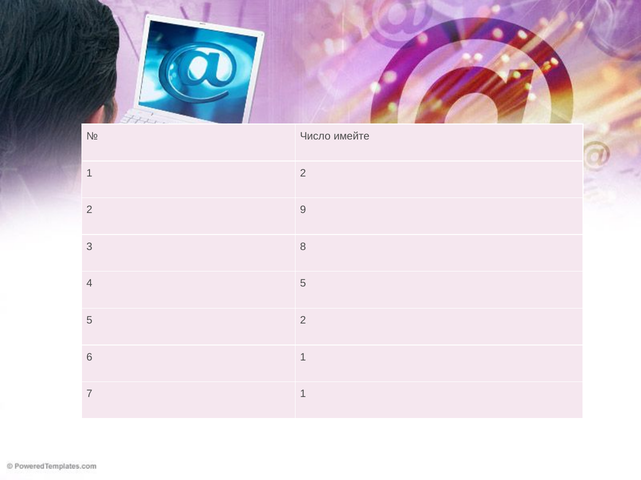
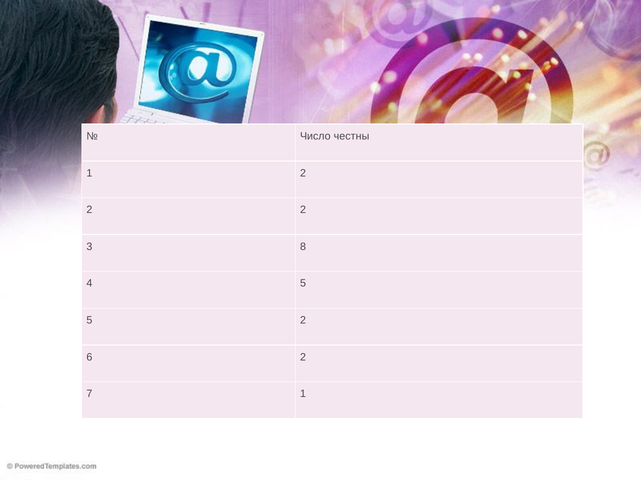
имейте: имейте -> честны (351, 136)
9: 9 -> 2 (303, 210)
6 1: 1 -> 2 (303, 358)
